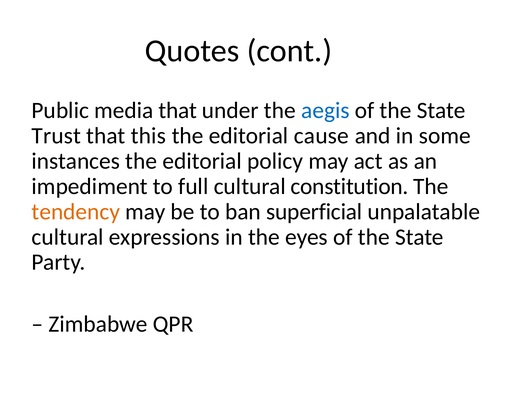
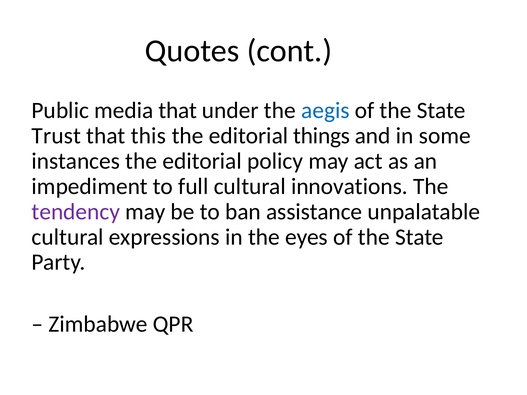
cause: cause -> things (322, 136)
constitution: constitution -> innovations (349, 186)
tendency colour: orange -> purple (76, 212)
superficial: superficial -> assistance (314, 212)
